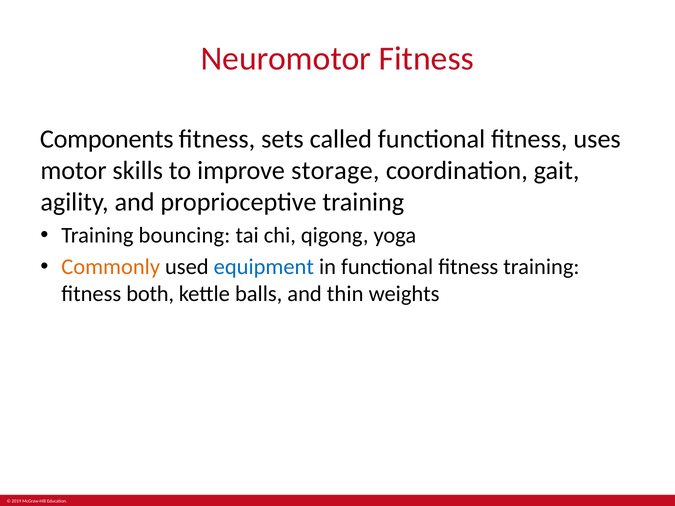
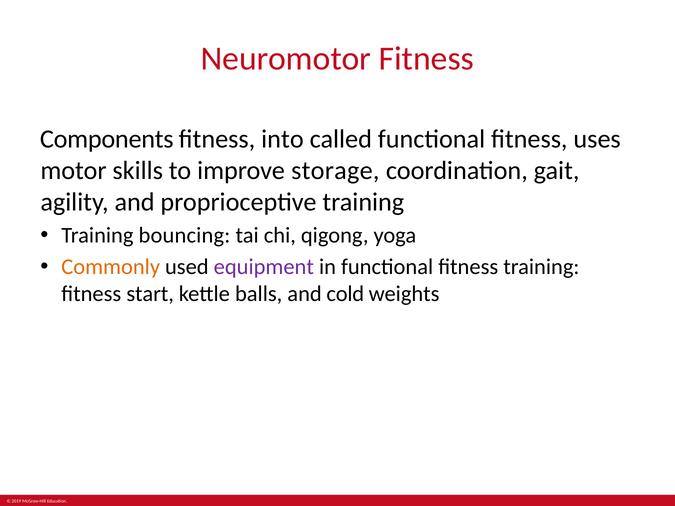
sets: sets -> into (282, 139)
equipment colour: blue -> purple (264, 267)
both: both -> start (150, 294)
thin: thin -> cold (345, 294)
